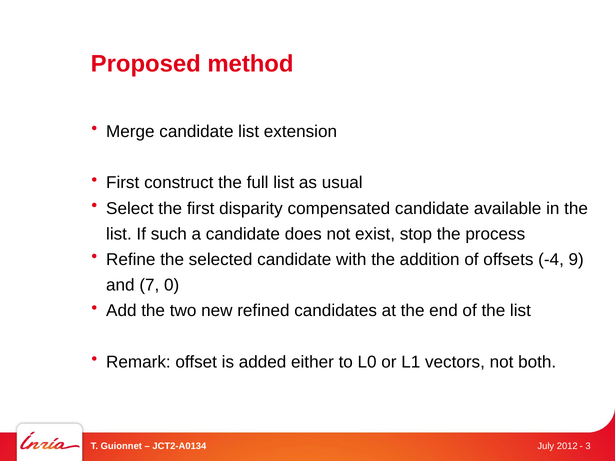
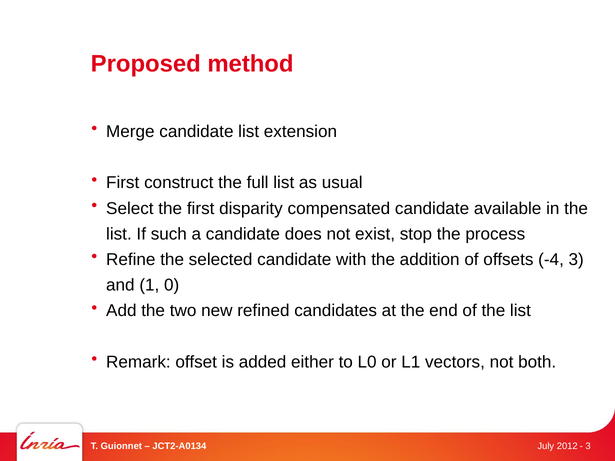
-4 9: 9 -> 3 (576, 260)
7: 7 -> 1 (149, 285)
